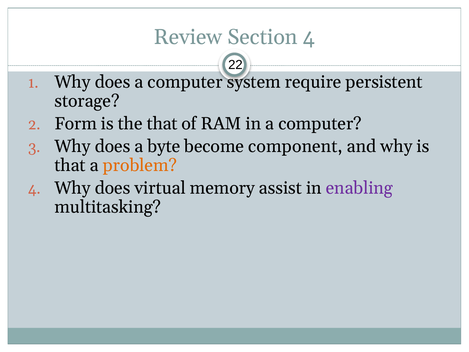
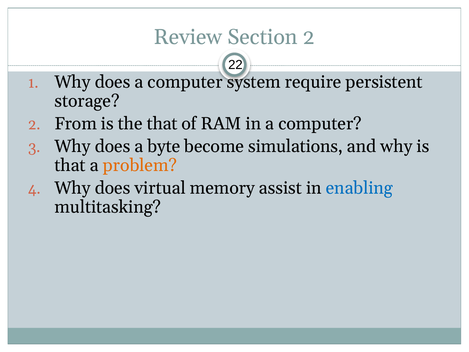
Section 4: 4 -> 2 (309, 37)
Form: Form -> From (76, 124)
component: component -> simulations (296, 146)
enabling colour: purple -> blue (359, 188)
